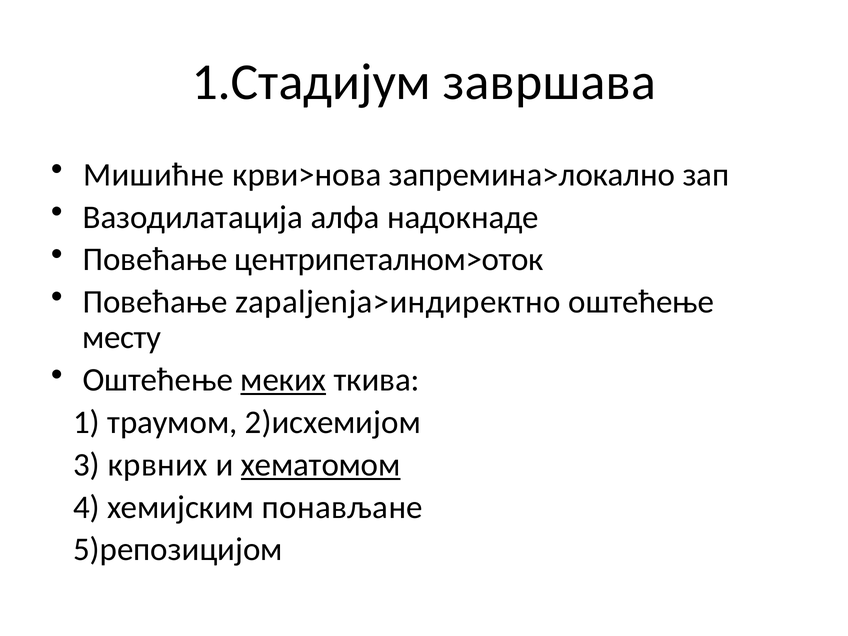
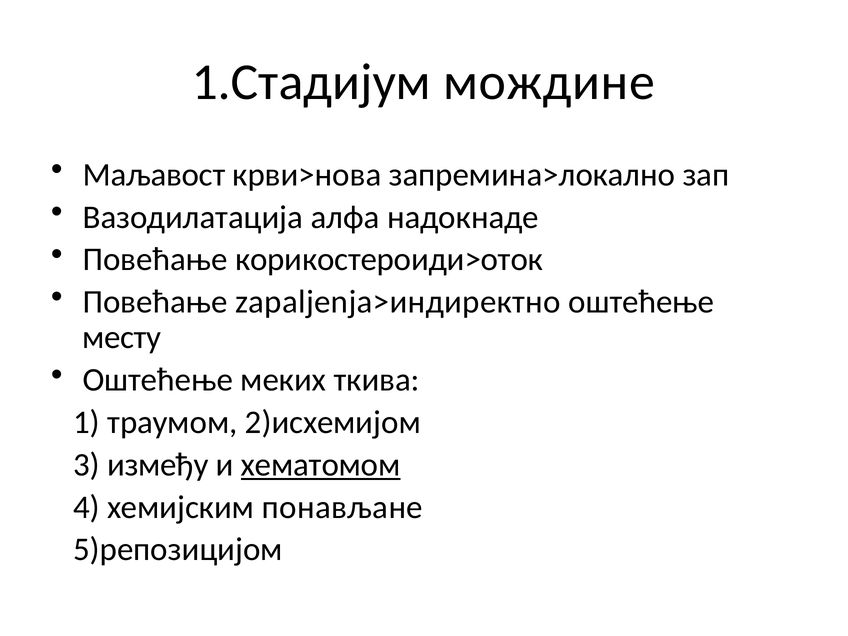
завршава: завршава -> мождине (549, 82)
Мишићне: Мишићне -> Маљавост (154, 175)
центрипеталном>оток: центрипеталном>оток -> корикостероиди>оток (389, 260)
меких underline: present -> none (283, 380)
крвних: крвних -> између (158, 465)
